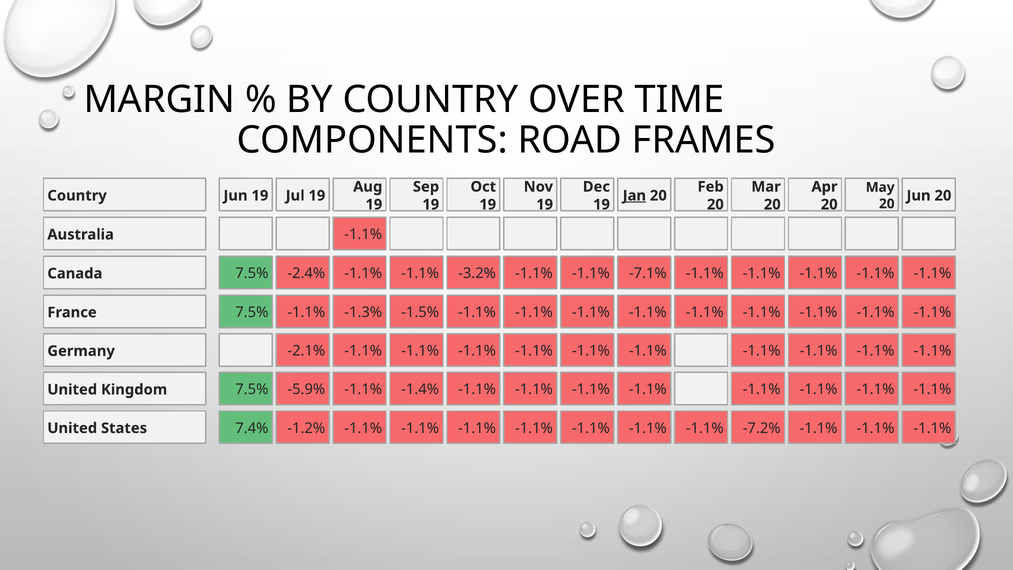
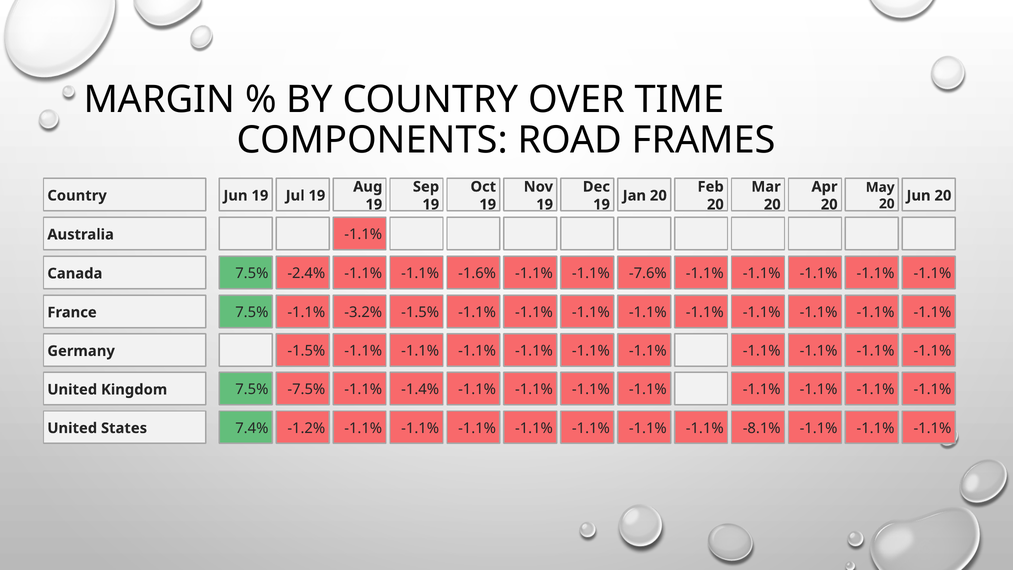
Jan underline: present -> none (634, 196)
-3.2%: -3.2% -> -1.6% (477, 273)
-7.1%: -7.1% -> -7.6% (648, 273)
-1.3%: -1.3% -> -3.2% (363, 312)
-2.1%: -2.1% -> -1.5% (306, 351)
-5.9%: -5.9% -> -7.5% (306, 389)
-7.2%: -7.2% -> -8.1% (762, 428)
